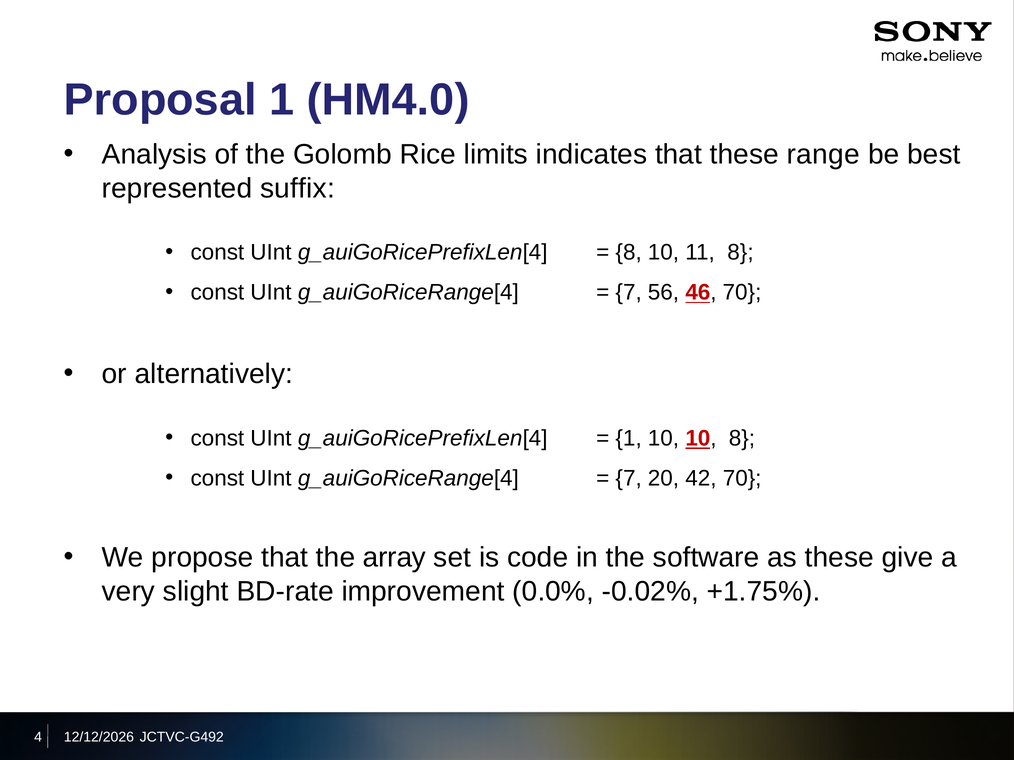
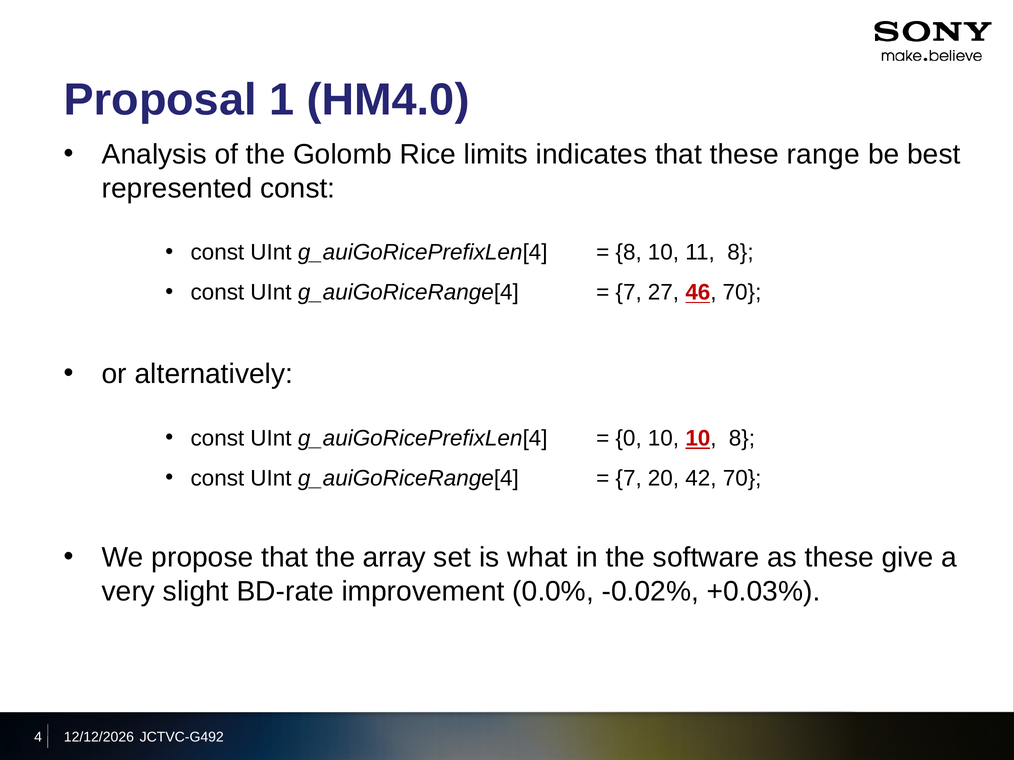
represented suffix: suffix -> const (298, 188)
56: 56 -> 27 (663, 293)
1: 1 -> 0 (629, 439)
code: code -> what (538, 558)
+1.75%: +1.75% -> +0.03% (764, 592)
